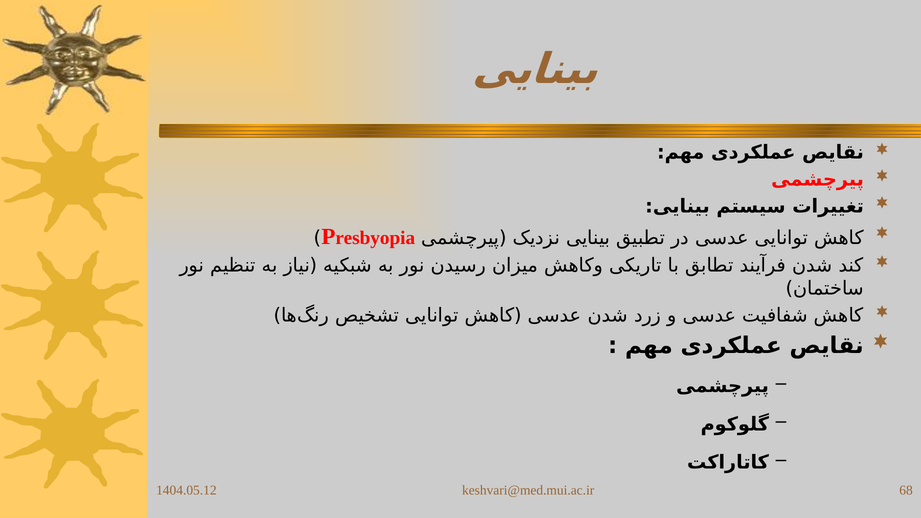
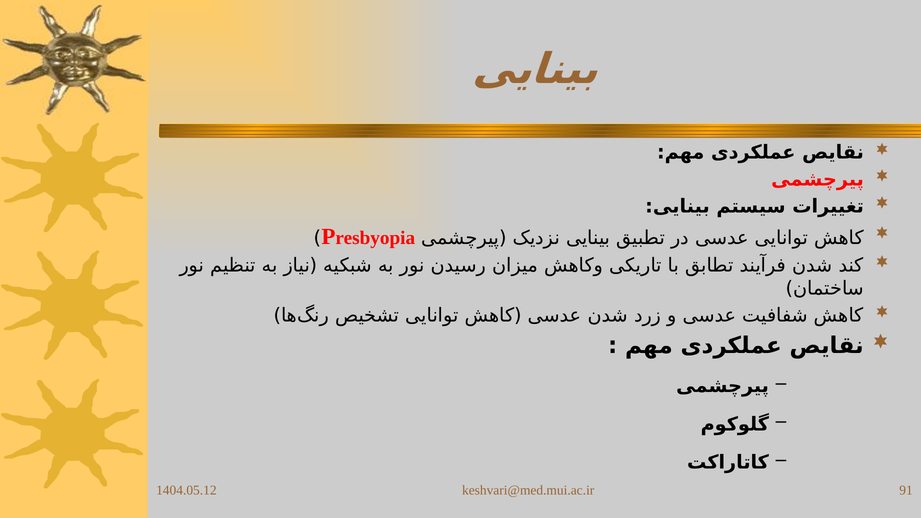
68: 68 -> 91 (906, 490)
